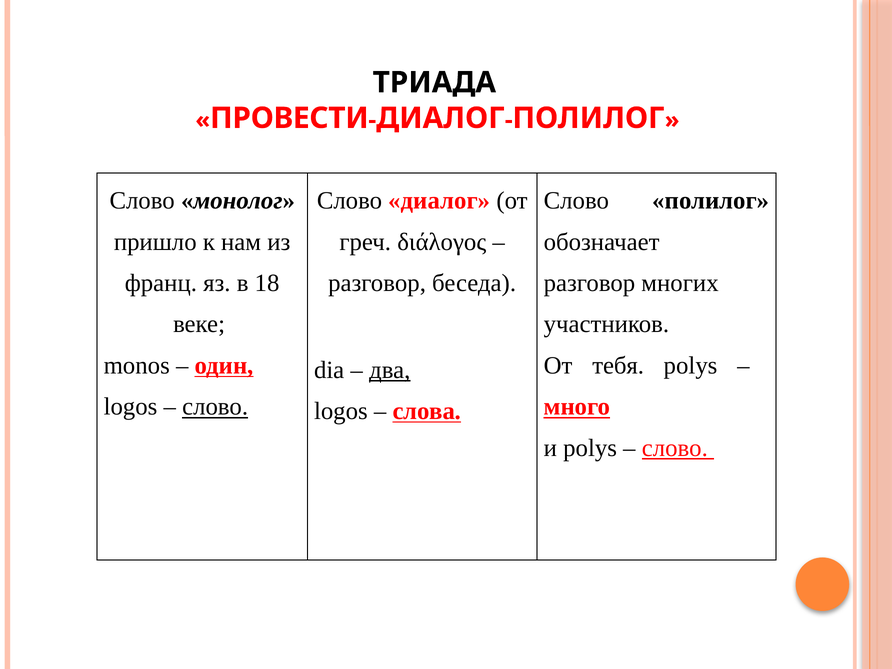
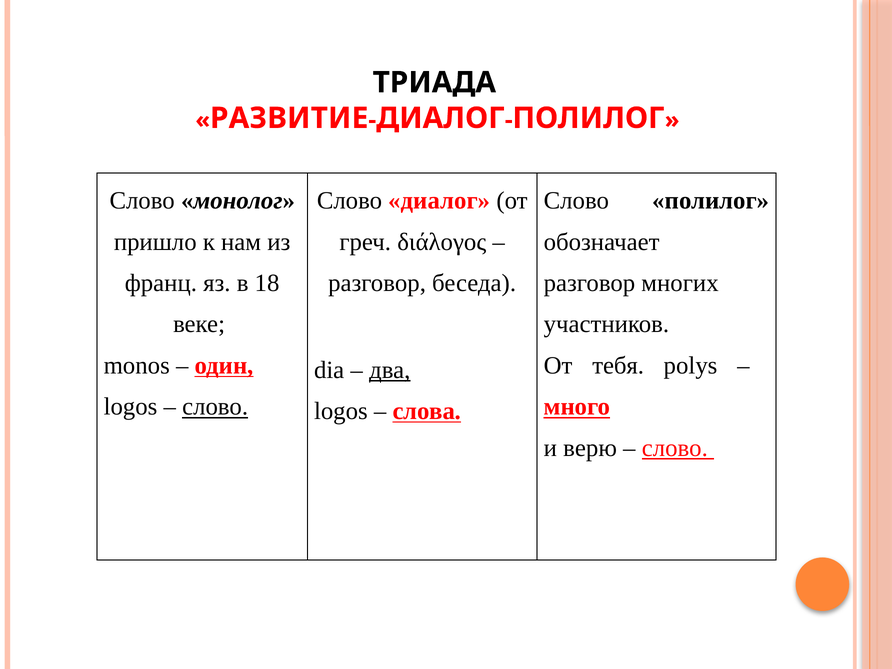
ПРОВЕСТИ: ПРОВЕСТИ -> РАЗВИТИЕ (289, 118)
и polys: polys -> верю (590, 448)
